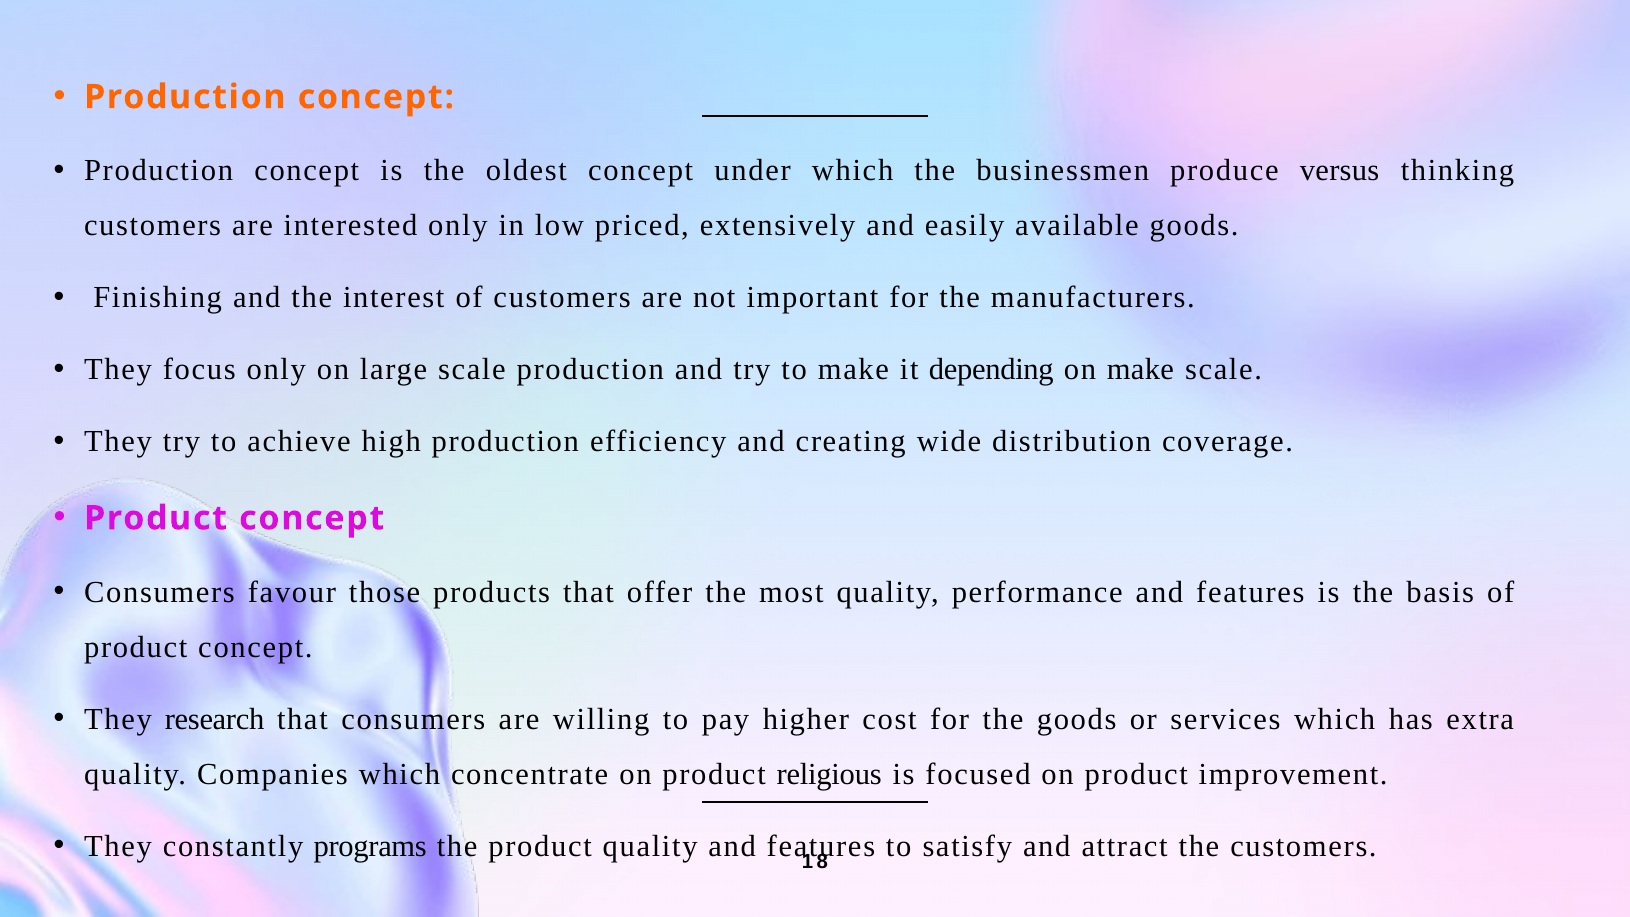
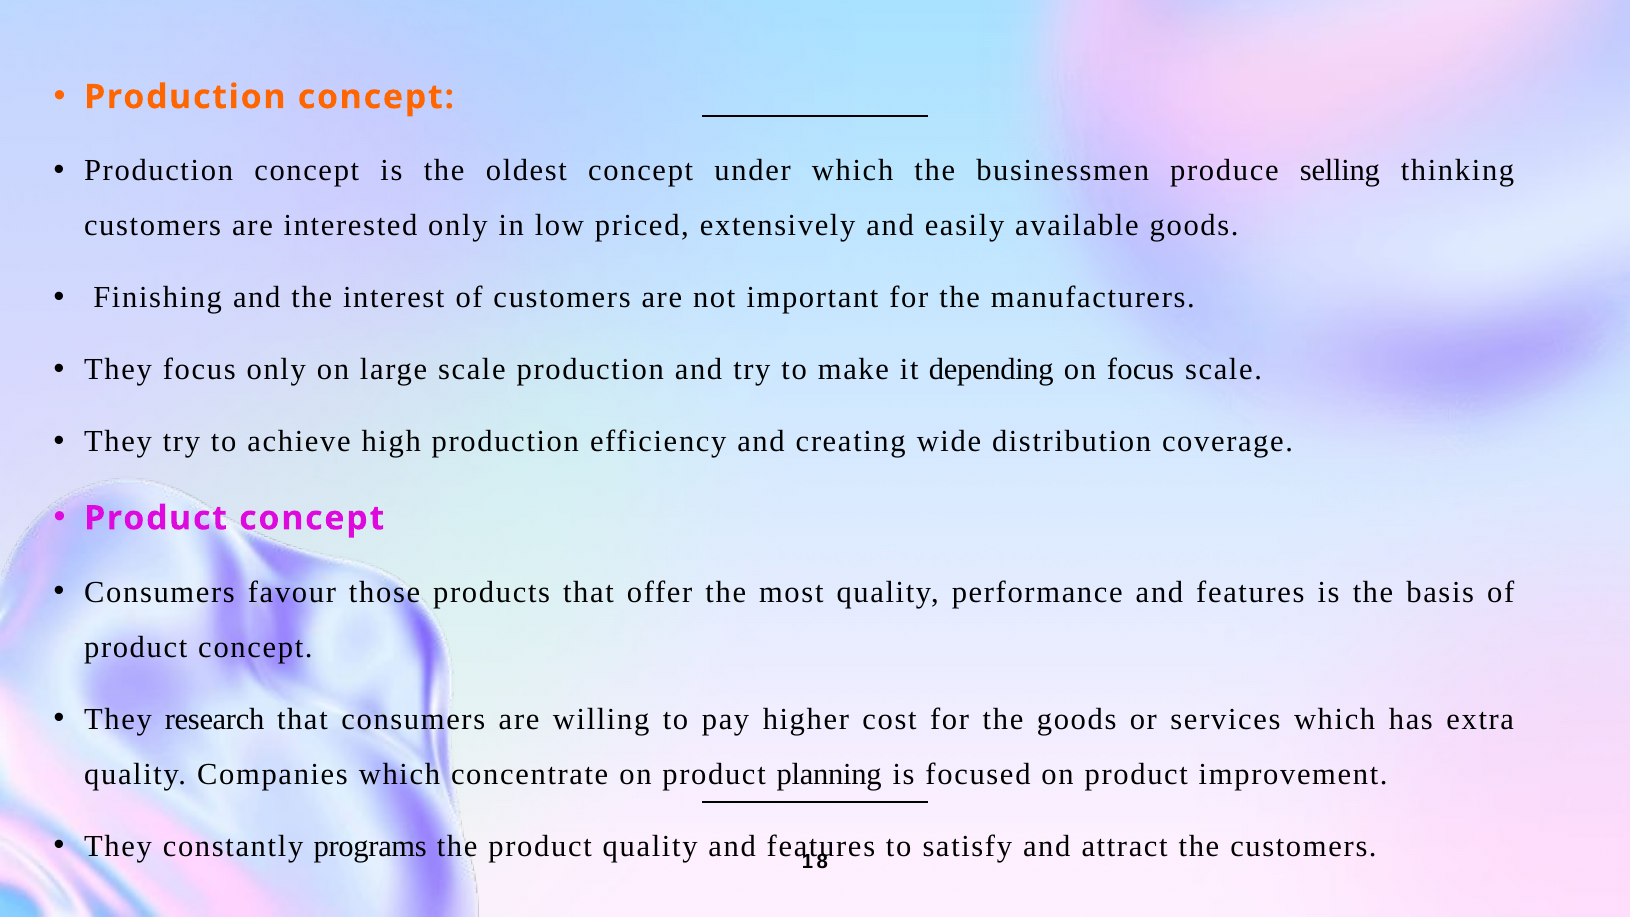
versus: versus -> selling (1340, 171)
on make: make -> focus (1140, 370)
religious: religious -> planning (829, 774)
